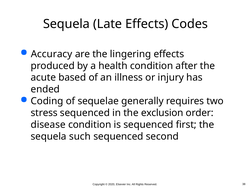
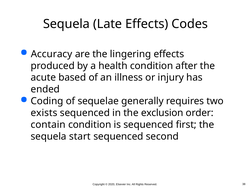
stress: stress -> exists (44, 112)
disease: disease -> contain (48, 124)
such: such -> start (80, 136)
